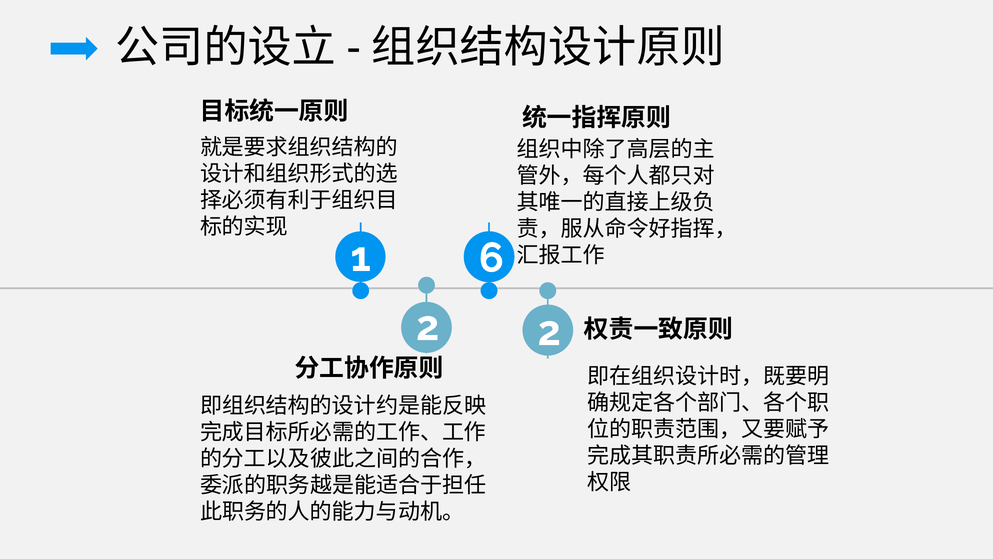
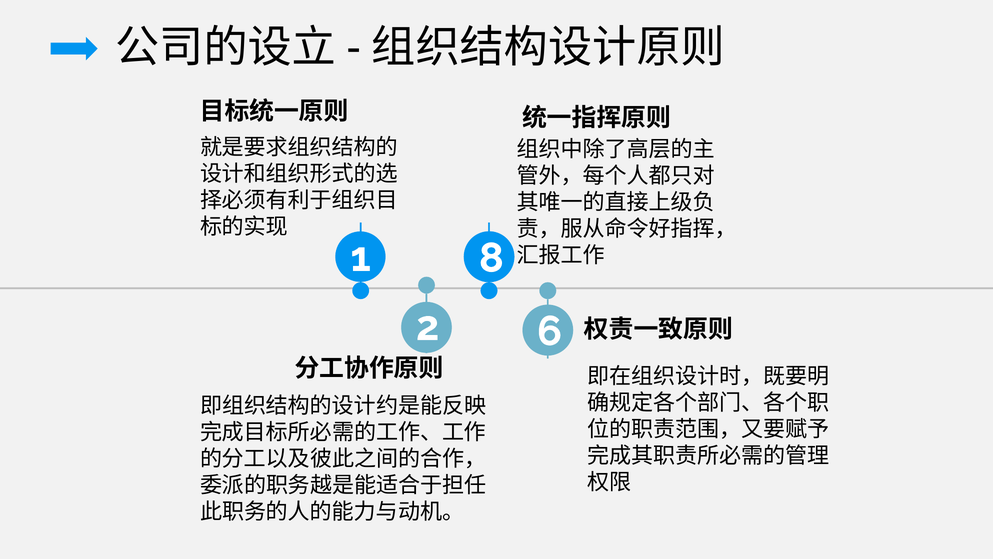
6: 6 -> 8 (491, 258)
2 2: 2 -> 6 (550, 331)
